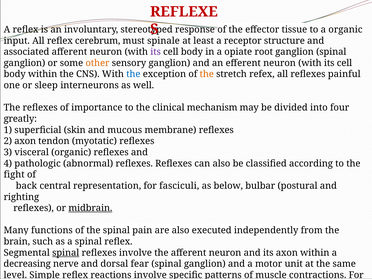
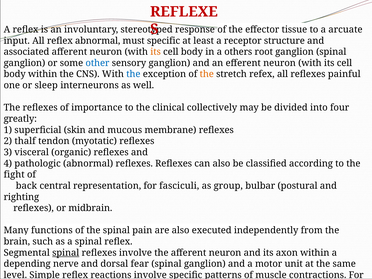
a organic: organic -> arcuate (345, 30)
reflex cerebrum: cerebrum -> abnormal (98, 41)
must spinale: spinale -> specific (164, 41)
its colour: purple -> orange (156, 52)
opiate: opiate -> others (238, 52)
other colour: orange -> blue (97, 63)
mechanism: mechanism -> collectively (212, 108)
2 axon: axon -> thalf (25, 141)
below: below -> group (228, 186)
midbrain underline: present -> none (90, 208)
decreasing: decreasing -> depending (27, 264)
